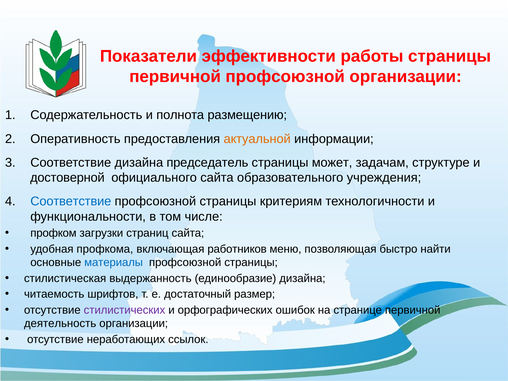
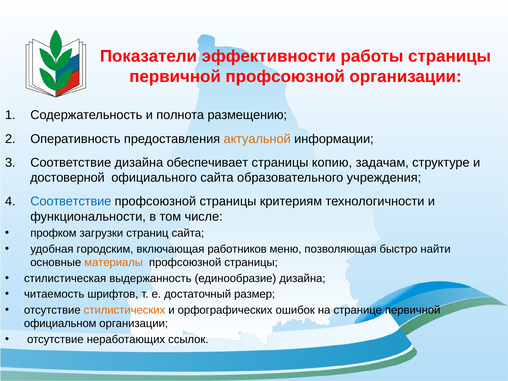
председатель: председатель -> обеспечивает (207, 163)
может: может -> копию (332, 163)
профкома: профкома -> городским (105, 249)
материалы colour: blue -> orange (114, 263)
стилистических colour: purple -> orange (124, 310)
деятельность: деятельность -> официальном (60, 324)
